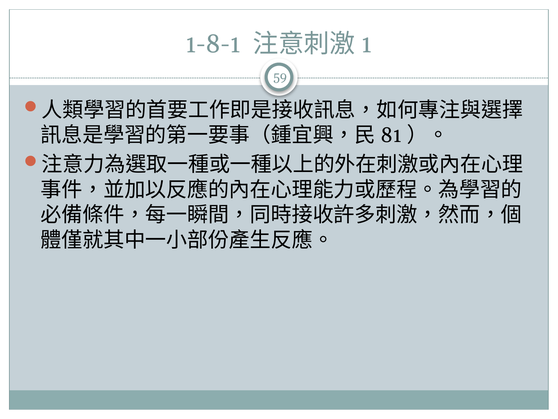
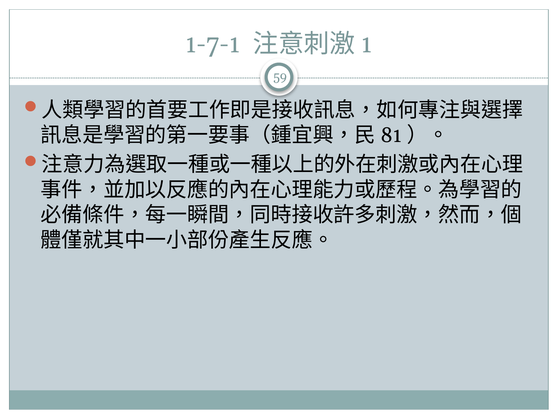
1-8-1: 1-8-1 -> 1-7-1 (213, 44)
